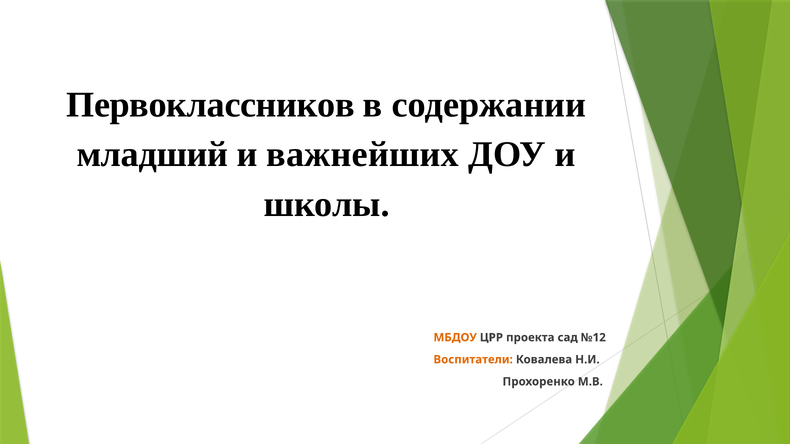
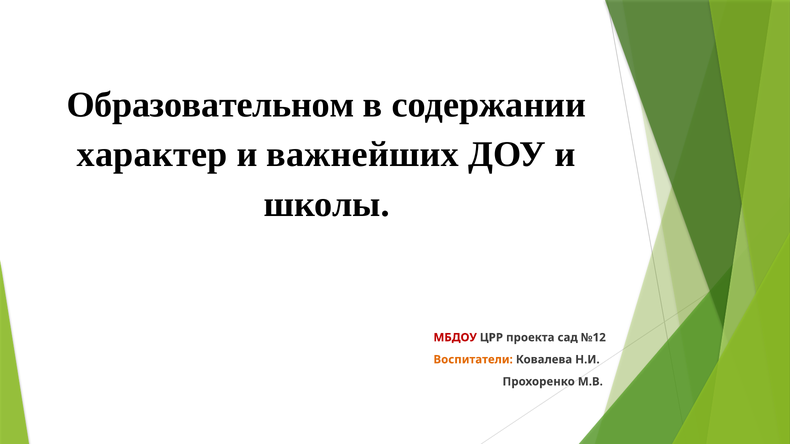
Первоклассников: Первоклассников -> Образовательном (210, 105)
младший: младший -> характер (152, 155)
МБДОУ colour: orange -> red (455, 338)
